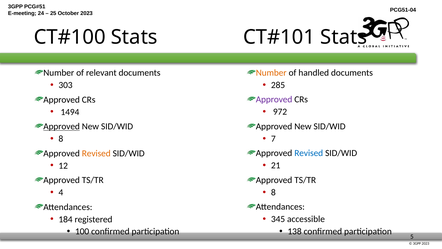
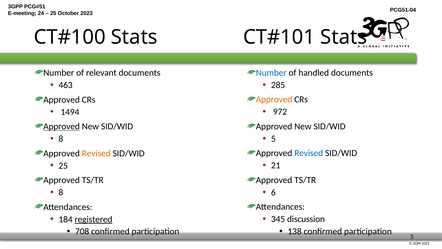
Number colour: orange -> blue (271, 73)
303: 303 -> 463 (66, 85)
Approved colour: purple -> orange (274, 99)
7: 7 -> 5 (273, 138)
12: 12 -> 25 (63, 165)
8: 8 -> 6 (273, 192)
4: 4 -> 8 (61, 192)
accessible: accessible -> discussion (306, 219)
registered underline: none -> present (93, 219)
100: 100 -> 708 (82, 231)
